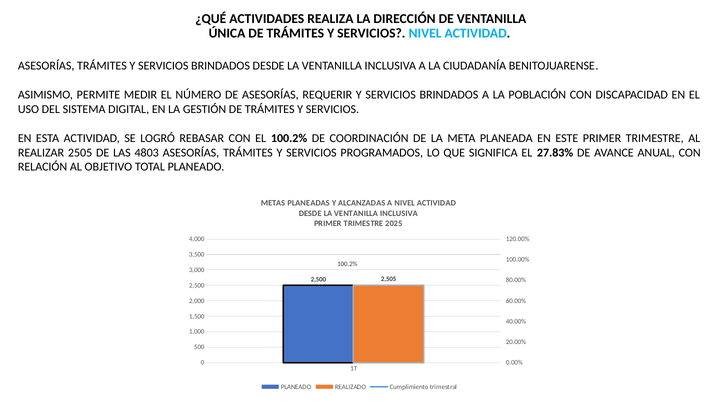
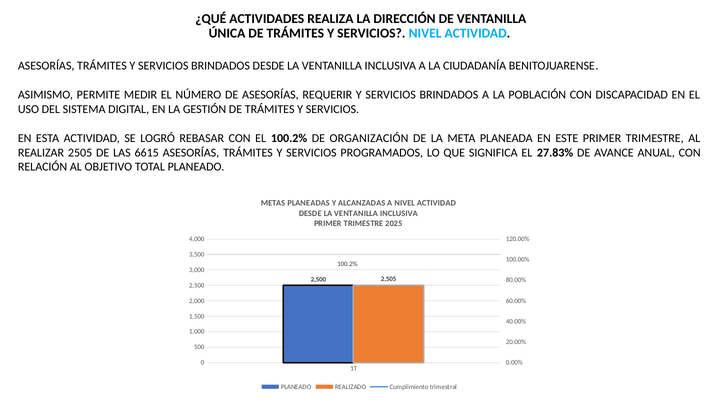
COORDINACIÓN: COORDINACIÓN -> ORGANIZACIÓN (369, 138)
4803: 4803 -> 6615 (147, 153)
